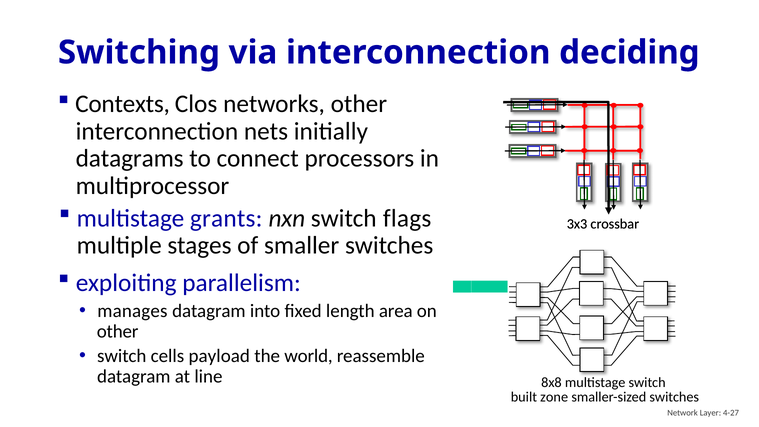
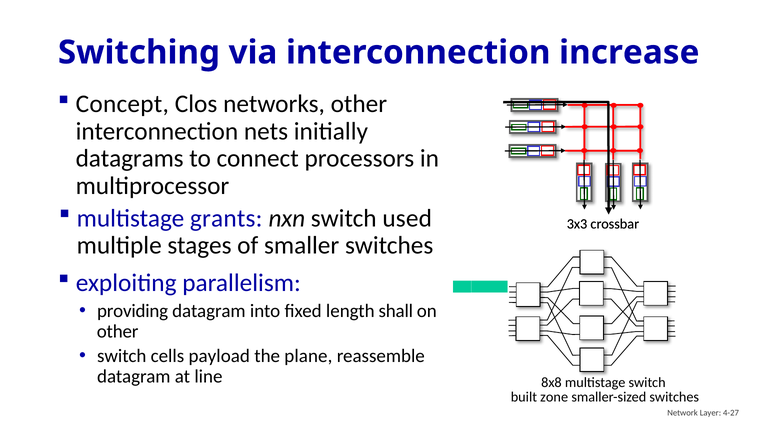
deciding: deciding -> increase (629, 52)
Contexts: Contexts -> Concept (122, 104)
flags: flags -> used (407, 218)
manages: manages -> providing (133, 311)
area: area -> shall (396, 311)
world: world -> plane (308, 356)
